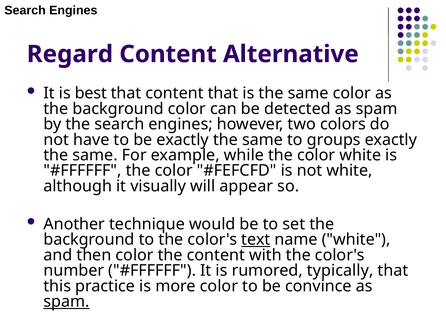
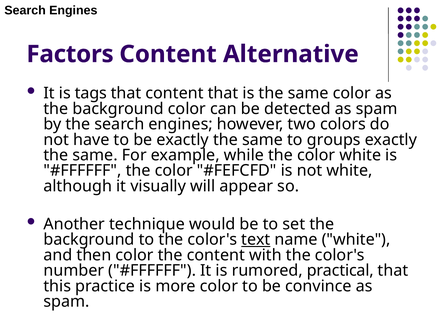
Regard: Regard -> Factors (70, 54)
best: best -> tags (91, 93)
typically: typically -> practical (340, 270)
spam underline: present -> none (67, 301)
